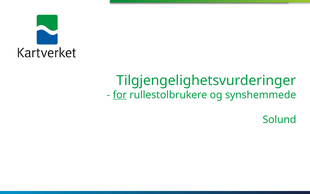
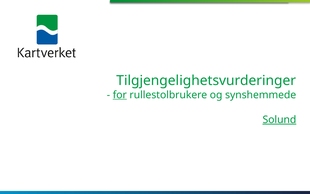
Solund underline: none -> present (279, 120)
